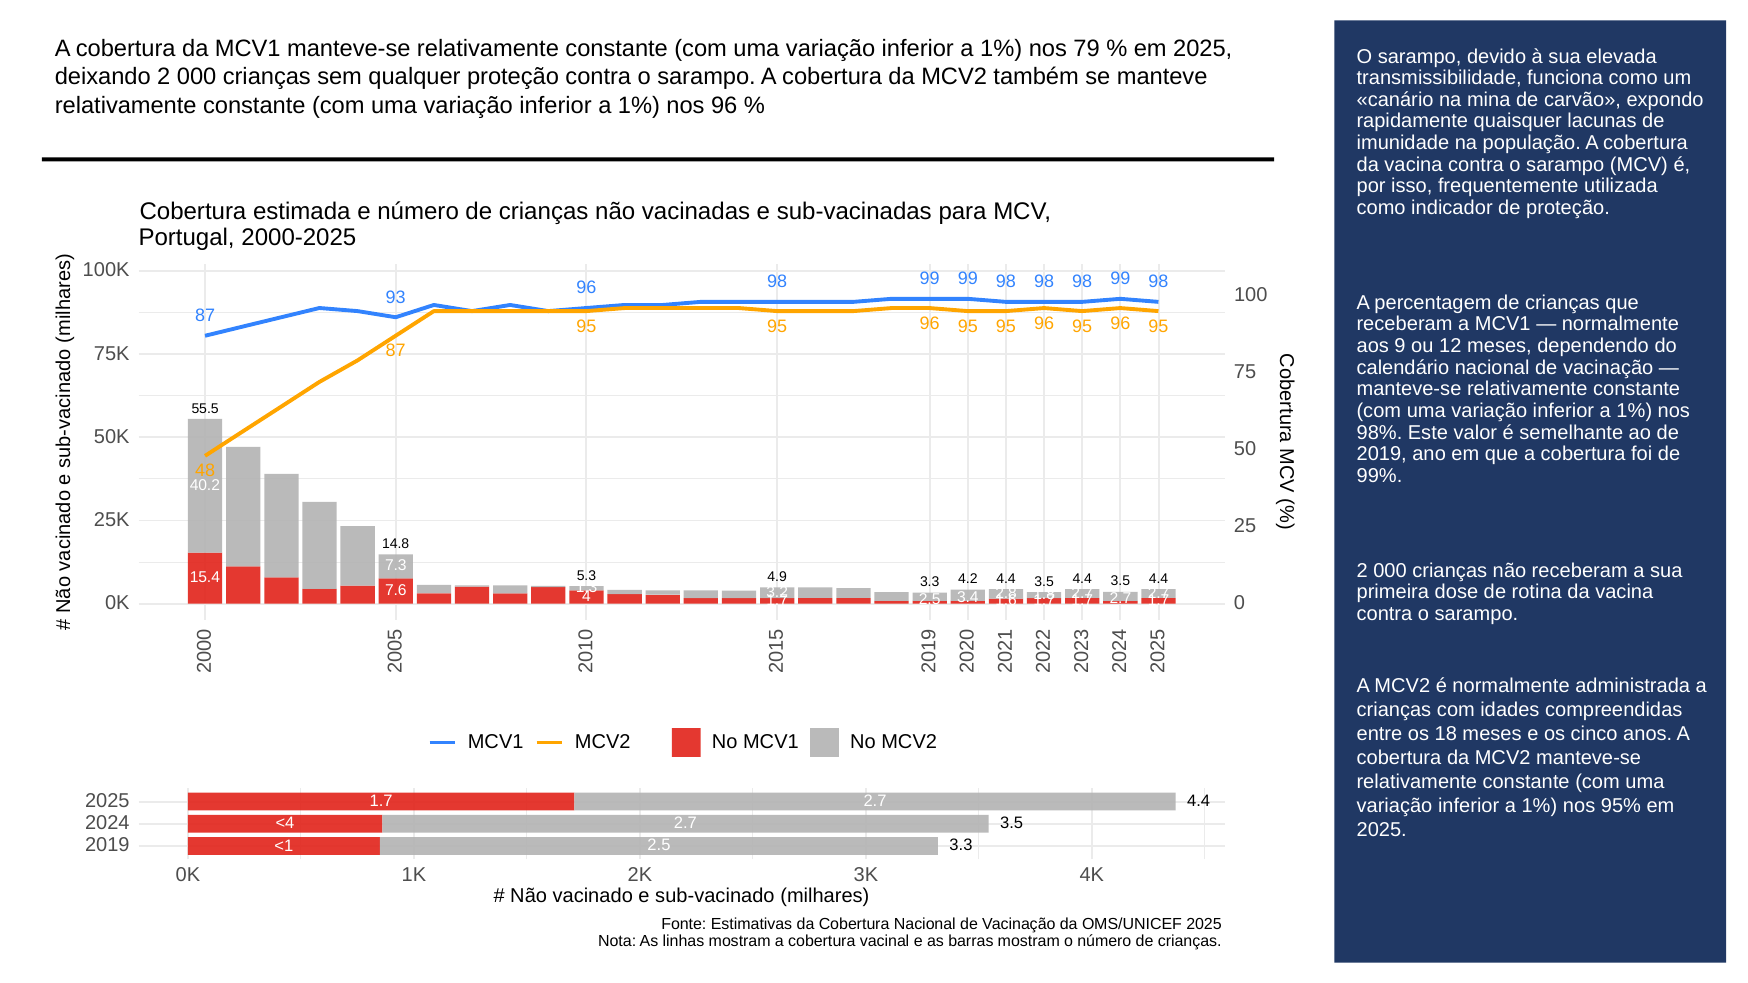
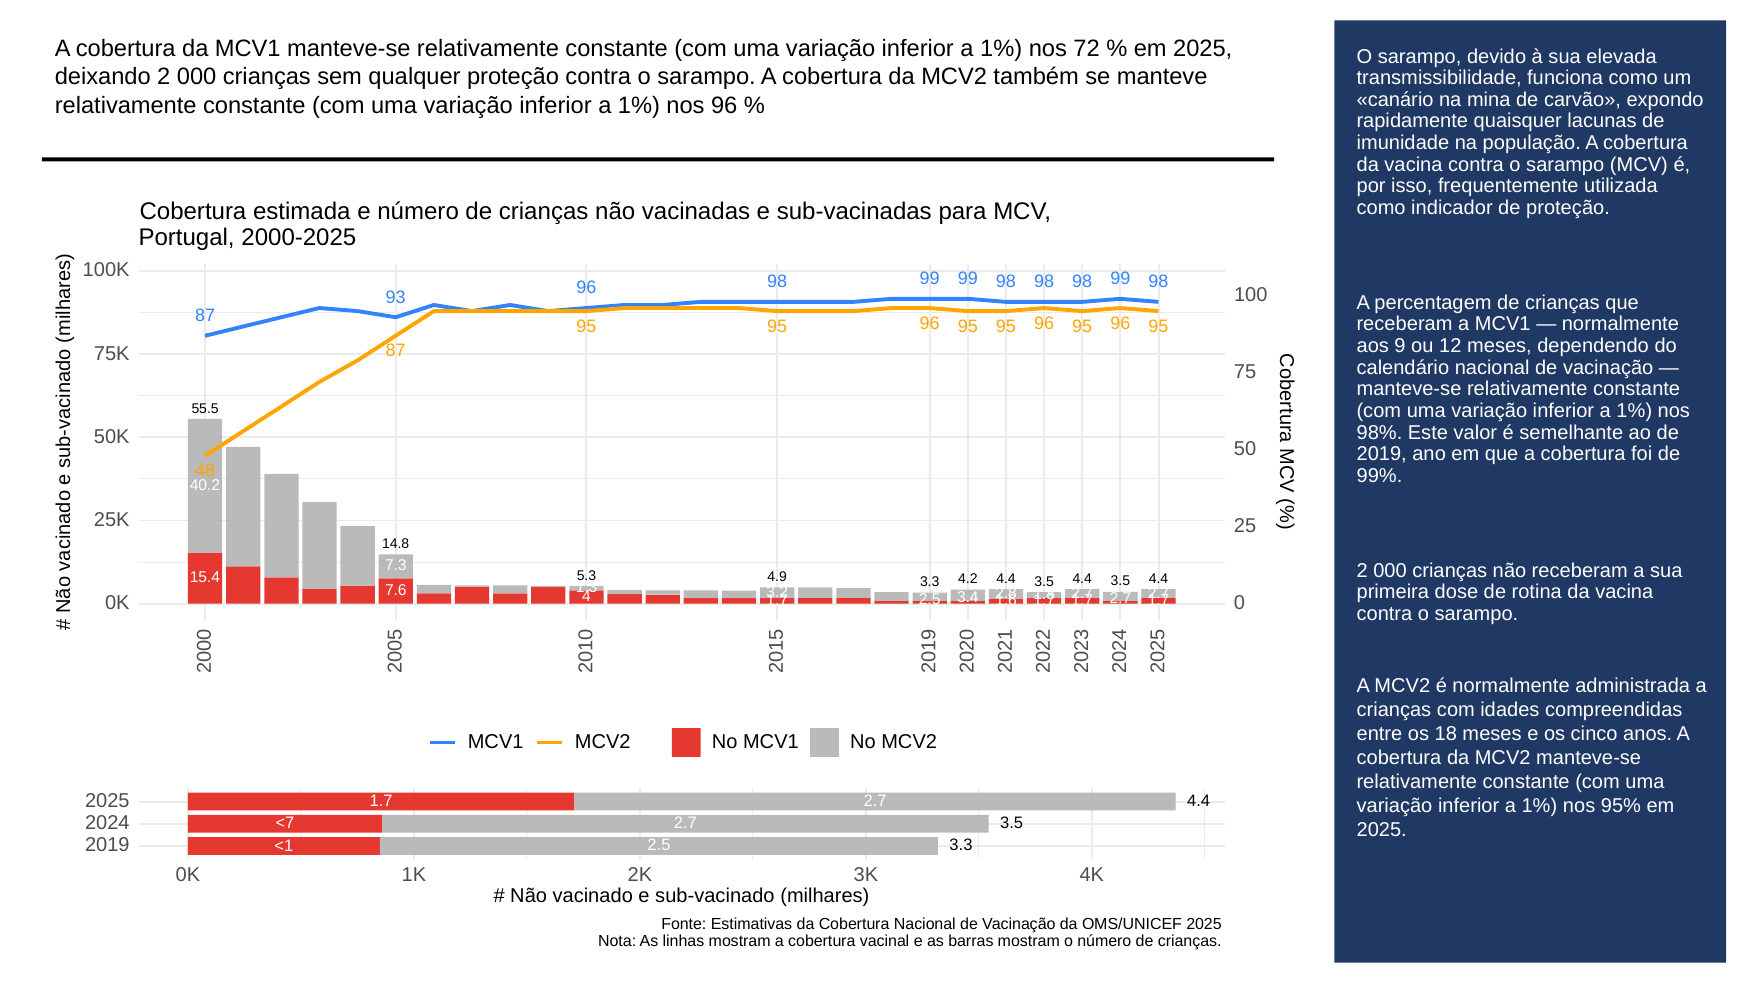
79: 79 -> 72 (1087, 49)
<4: <4 -> <7 (285, 823)
